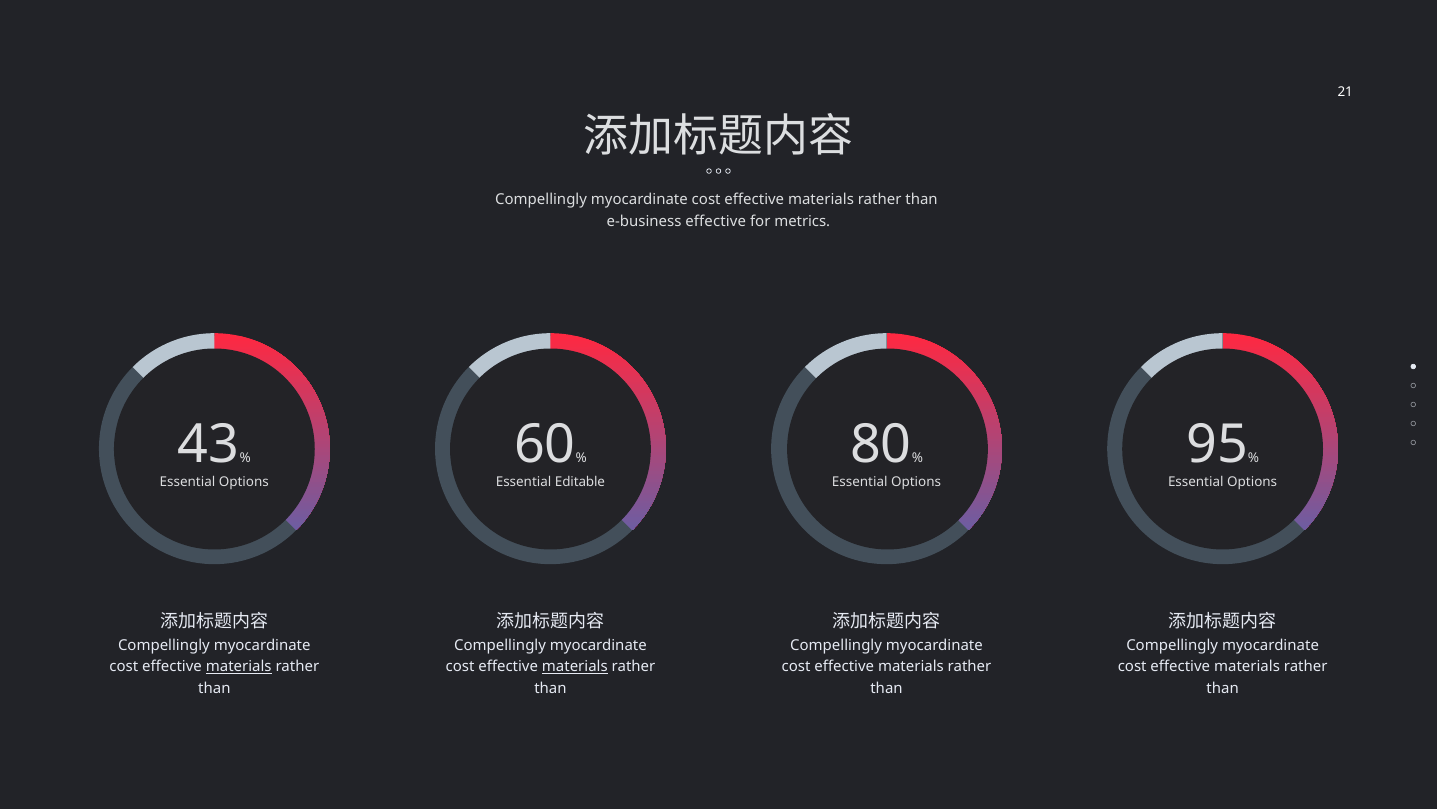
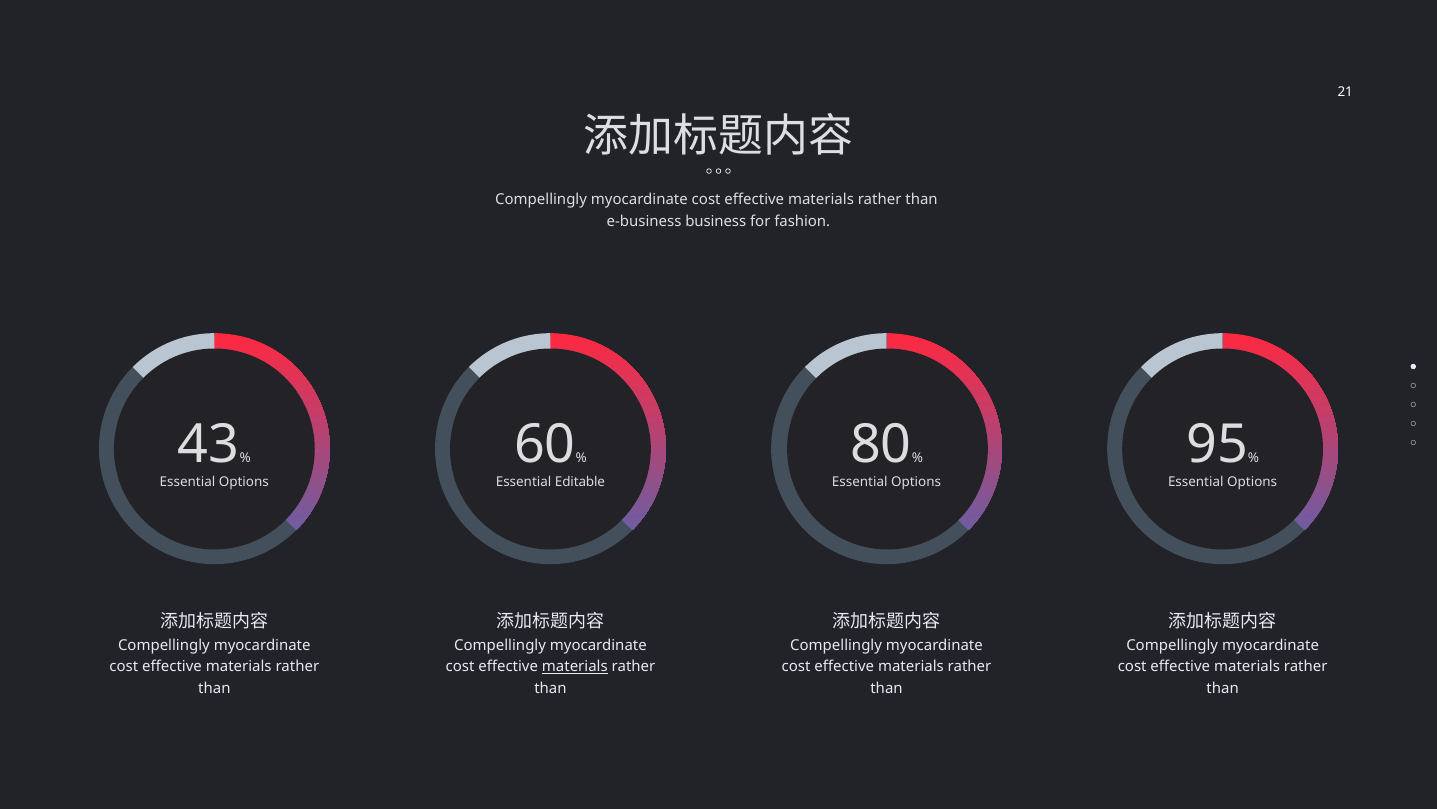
e-business effective: effective -> business (716, 221)
metrics: metrics -> fashion (802, 221)
materials underline: present -> none (239, 666)
